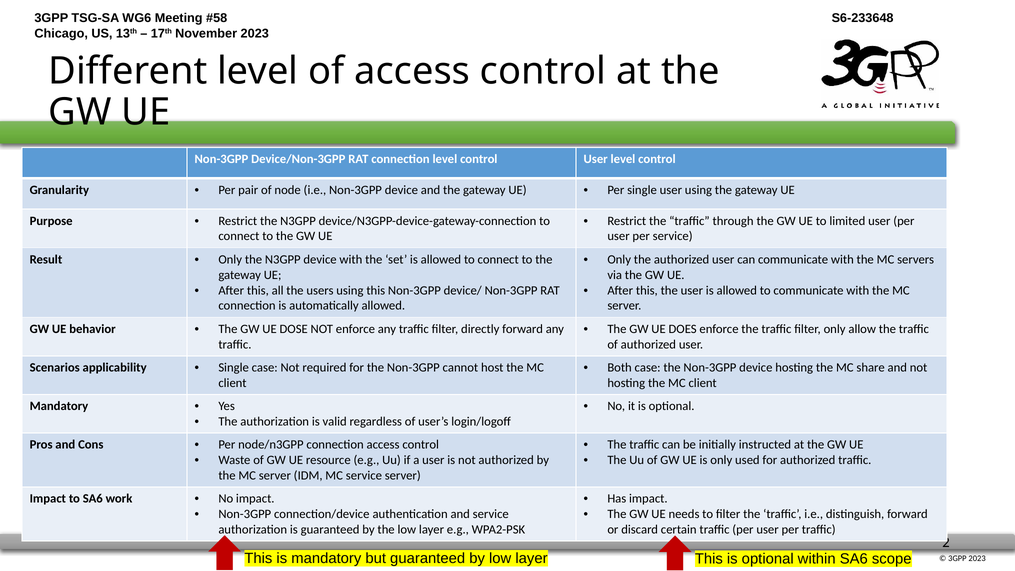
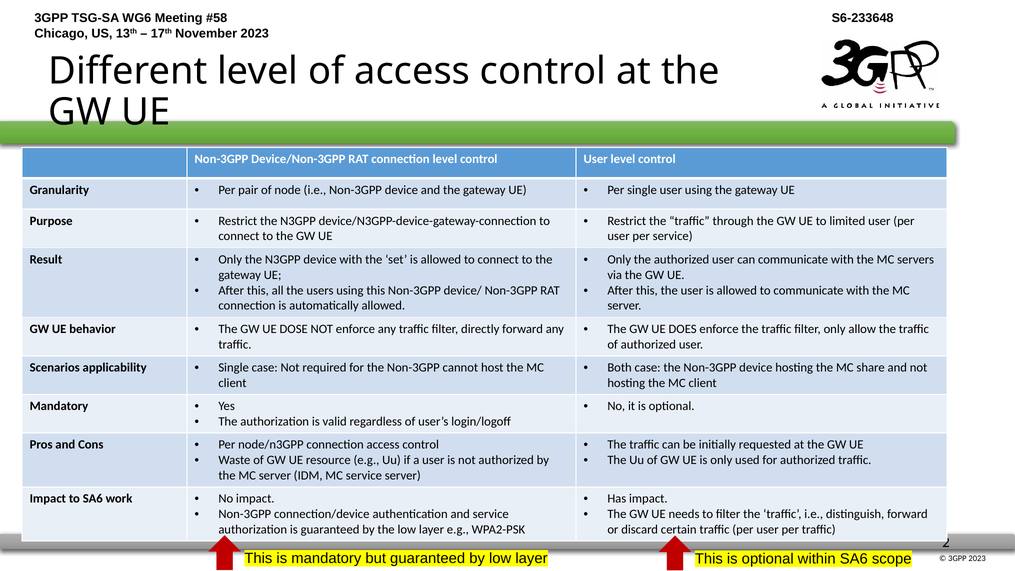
instructed: instructed -> requested (765, 445)
